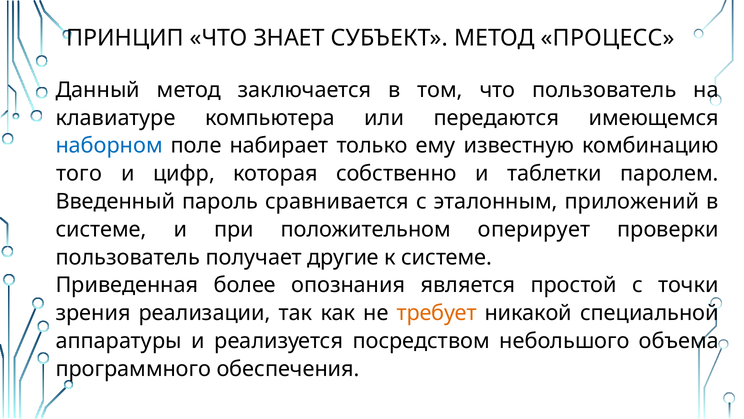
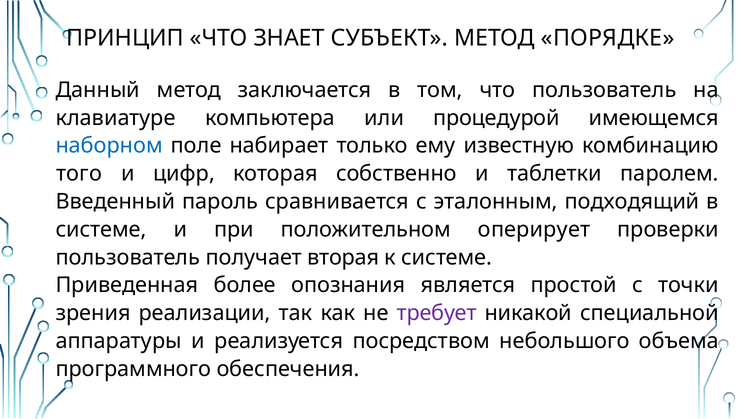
ПРОЦЕСС: ПРОЦЕСС -> ПОРЯДКЕ (608, 38)
передаются: передаются -> процедурой (496, 118)
приложений: приложений -> подходящий (632, 201)
другие: другие -> вторая (343, 257)
требует colour: orange -> purple (437, 313)
